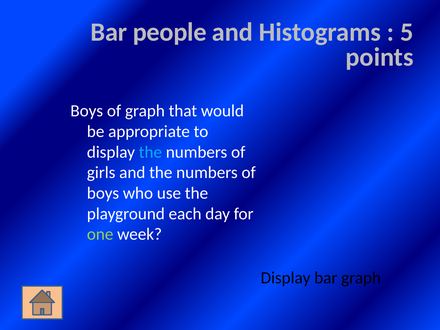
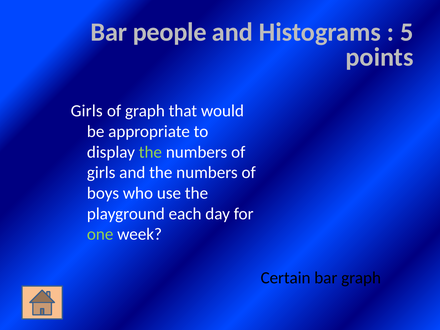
Boys: Boys -> Girls (87, 111)
the colour: light blue -> light green (150, 152)
Display: Display -> Certain (286, 278)
